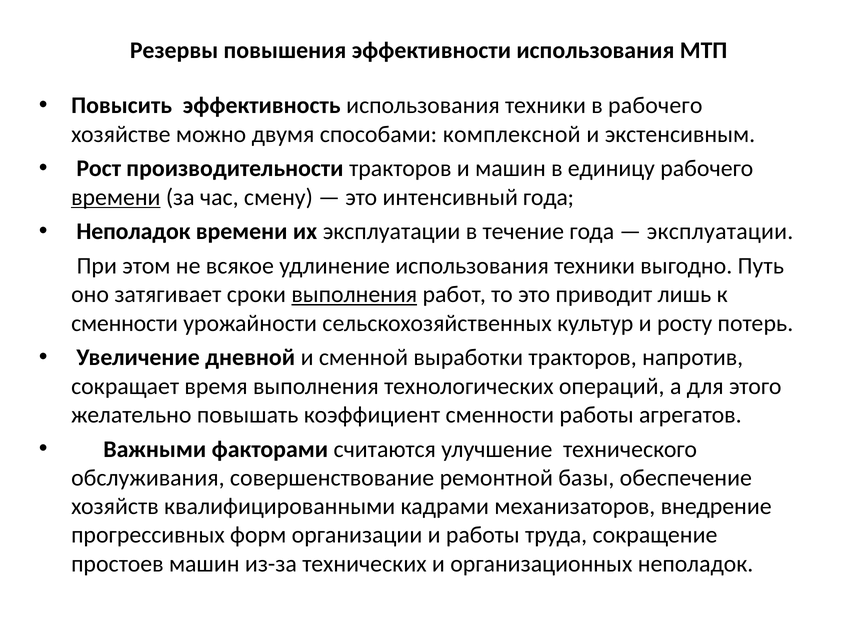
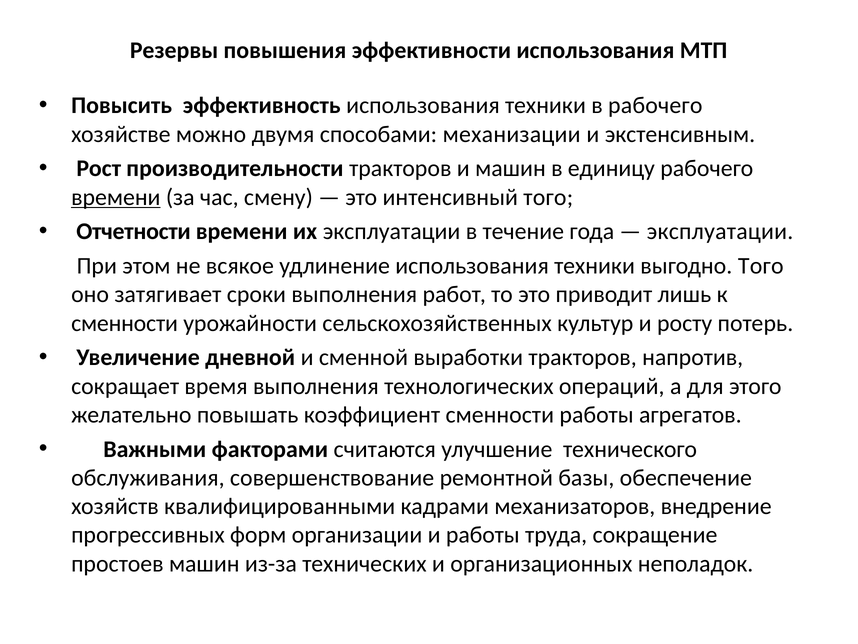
комплексной: комплексной -> механизации (512, 134)
интенсивный года: года -> того (548, 197)
Неполадок: Неполадок -> Отчетности (134, 231)
выгодно Путь: Путь -> Того (761, 266)
выполнения underline: present -> none (354, 294)
